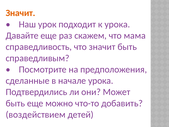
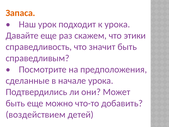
Значит: Значит -> Запаса (20, 13)
мама: мама -> этики (135, 36)
